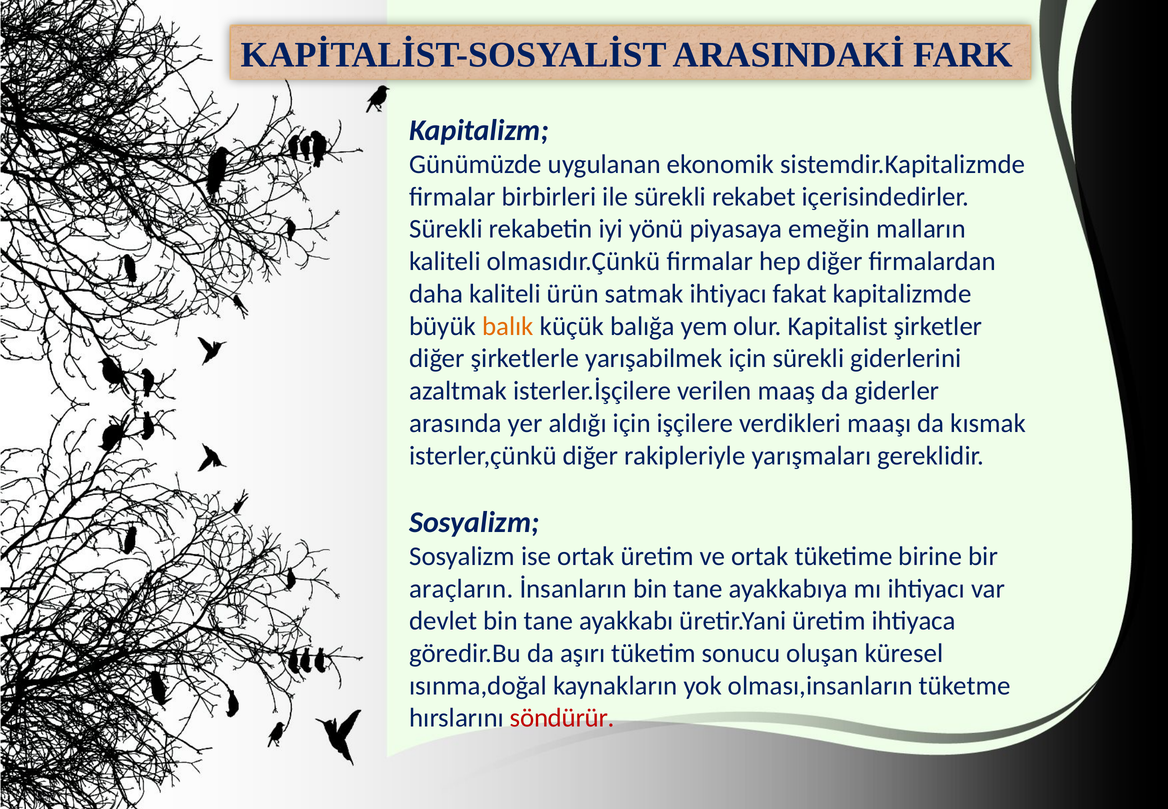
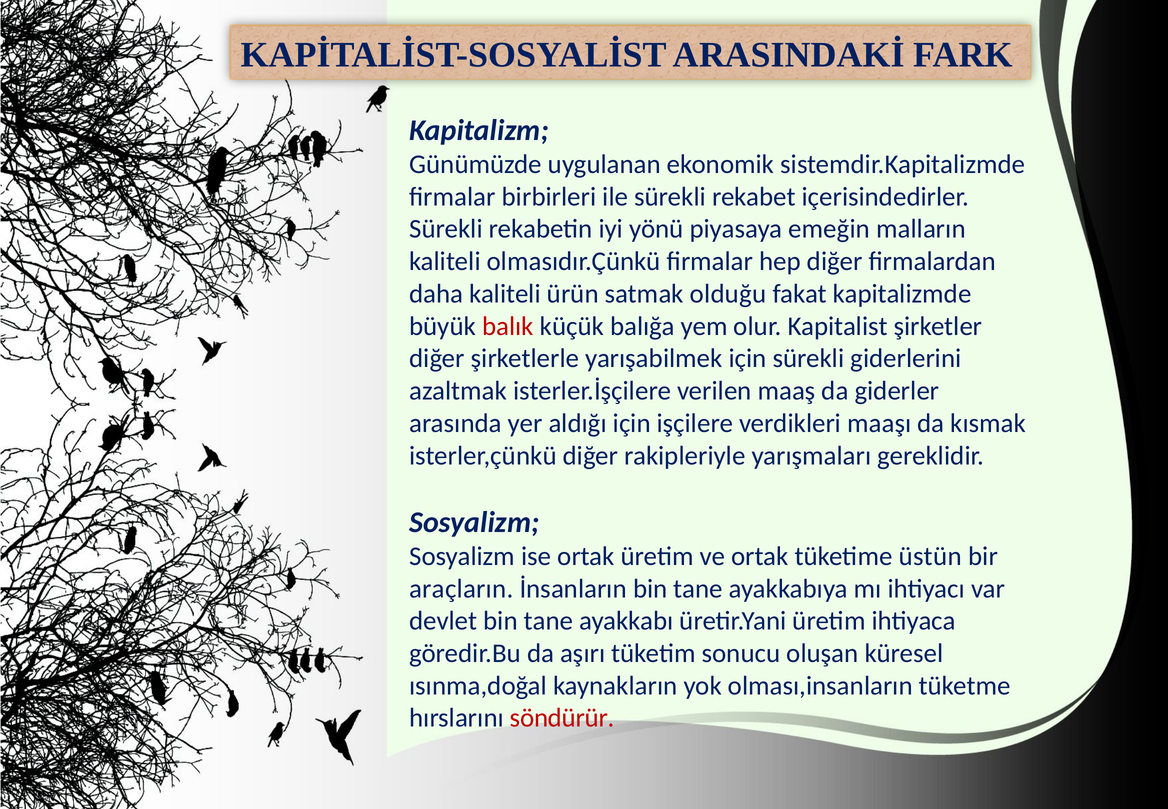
satmak ihtiyacı: ihtiyacı -> olduğu (728, 294)
balık colour: orange -> red (508, 326)
birine: birine -> üstün (930, 556)
